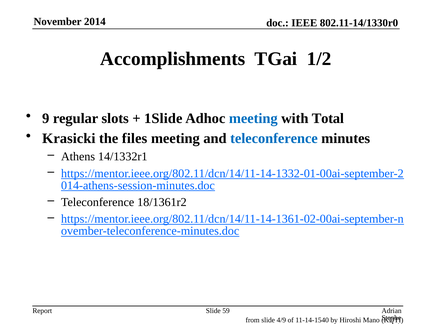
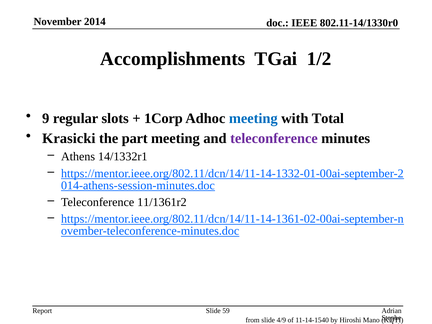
1Slide: 1Slide -> 1Corp (163, 118)
files: files -> part (135, 139)
teleconference colour: blue -> purple (274, 139)
18/1361r2: 18/1361r2 -> 11/1361r2 (162, 202)
